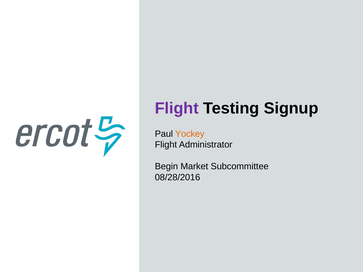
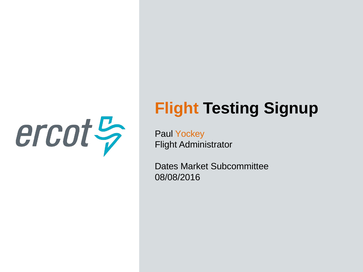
Flight colour: purple -> orange (177, 108)
Begin: Begin -> Dates (166, 167)
08/28/2016: 08/28/2016 -> 08/08/2016 (178, 177)
